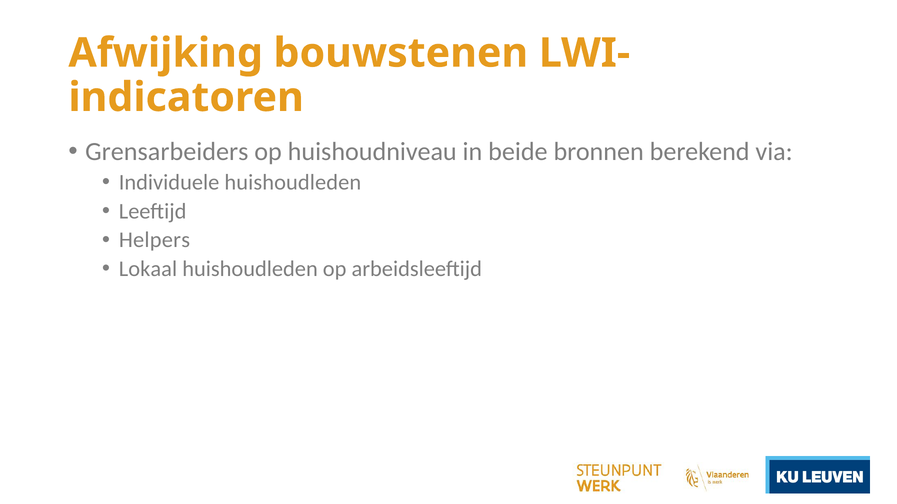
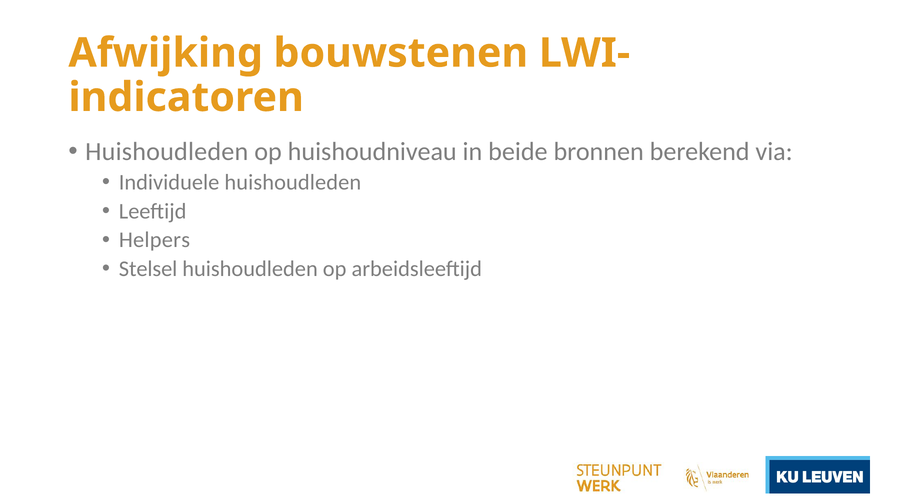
Grensarbeiders: Grensarbeiders -> Huishoudleden (167, 152)
Lokaal: Lokaal -> Stelsel (148, 269)
